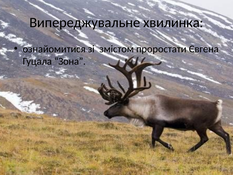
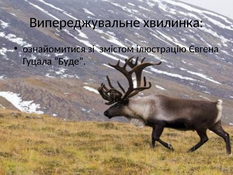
проростати: проростати -> ілюстрацію (161, 49)
Зона: Зона -> Буде (70, 61)
